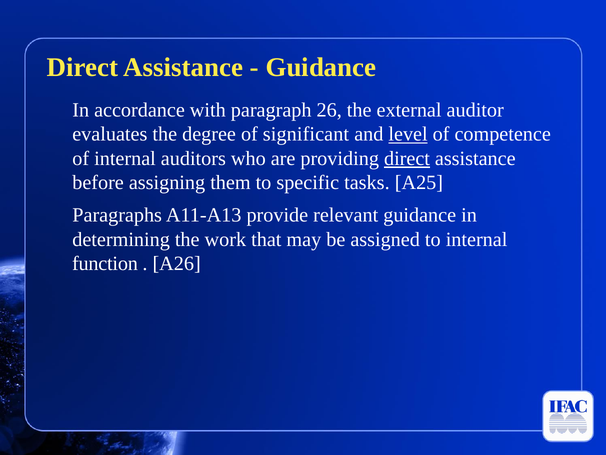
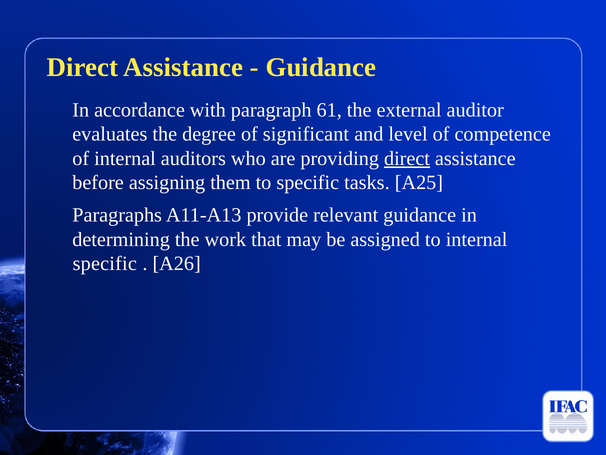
26: 26 -> 61 (329, 110)
level underline: present -> none (408, 134)
function: function -> specific (105, 263)
